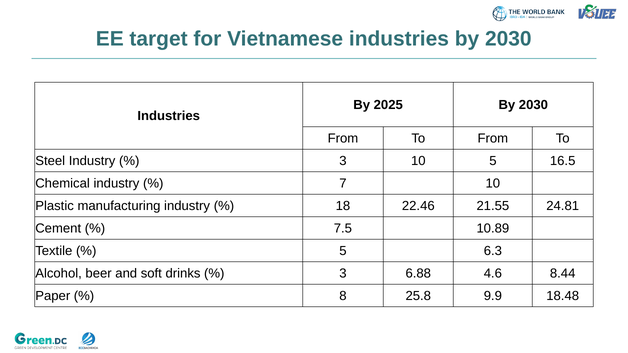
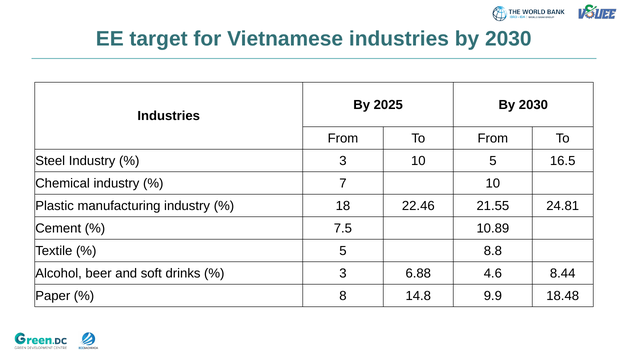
6.3: 6.3 -> 8.8 (493, 251)
25.8: 25.8 -> 14.8 (418, 296)
